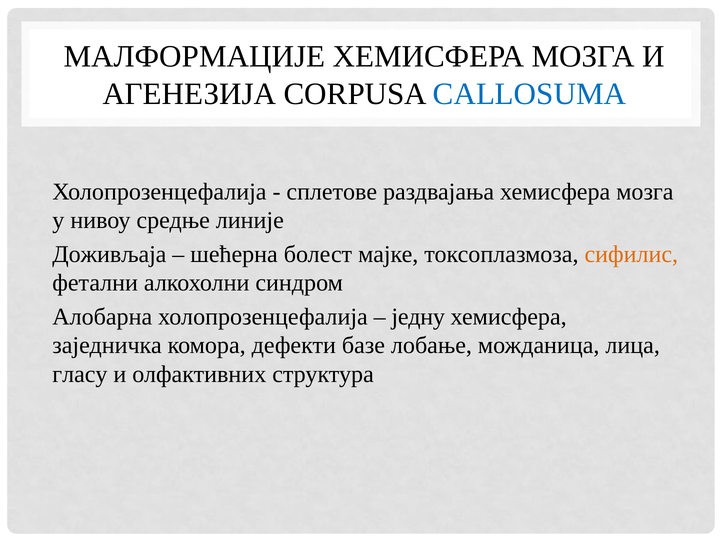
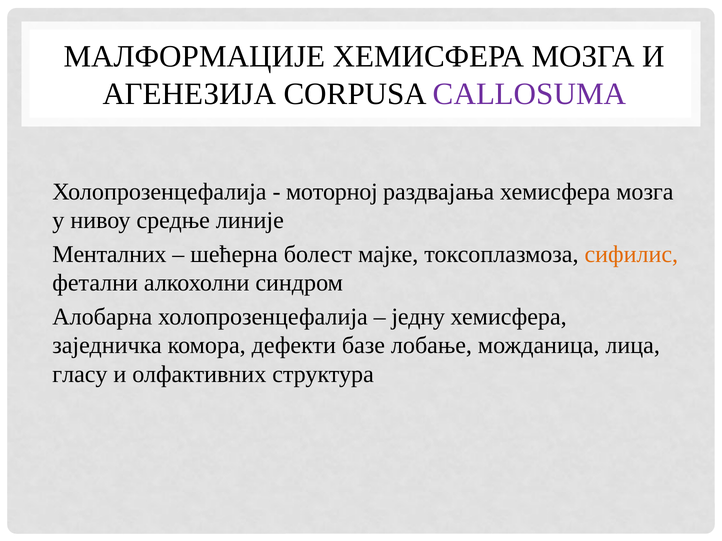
CALLOSUMA colour: blue -> purple (530, 94)
сплетове: сплетове -> моторној (332, 192)
Доживљаја: Доживљаја -> Менталних (109, 254)
